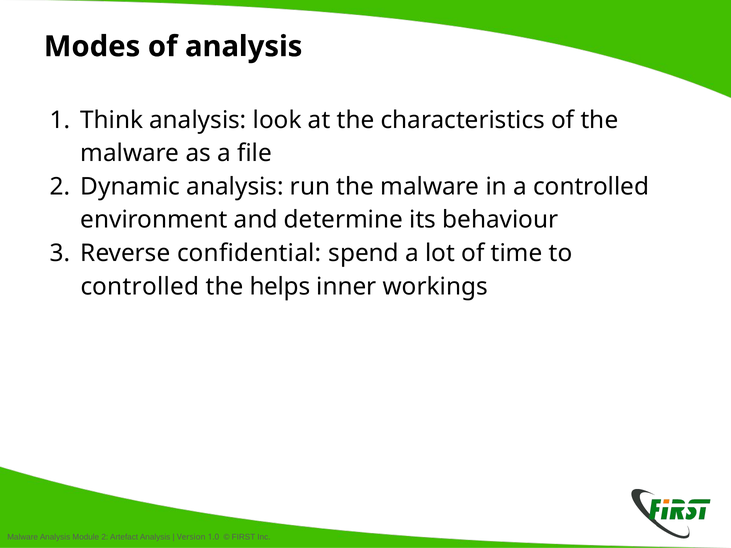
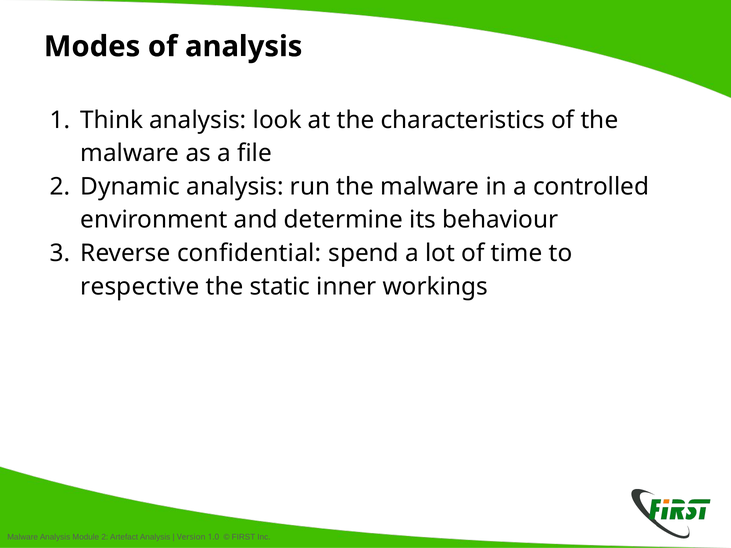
controlled: controlled -> respective (140, 287)
helps: helps -> static (280, 287)
